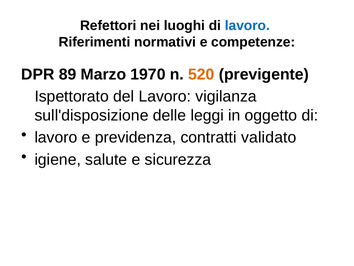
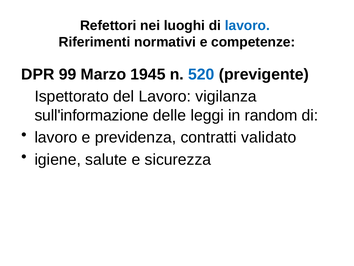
89: 89 -> 99 (68, 74)
1970: 1970 -> 1945 (148, 74)
520 colour: orange -> blue (201, 74)
sull'disposizione: sull'disposizione -> sull'informazione (92, 115)
oggetto: oggetto -> random (271, 115)
